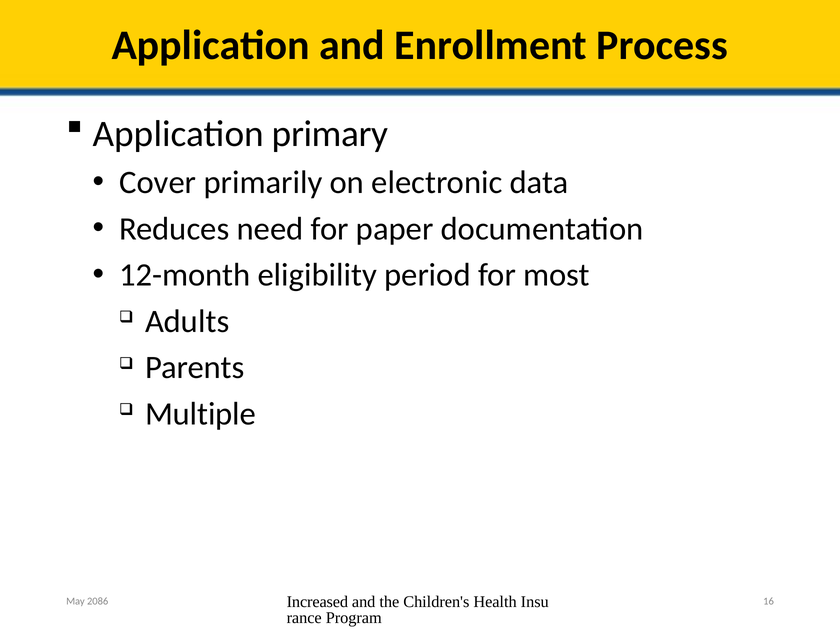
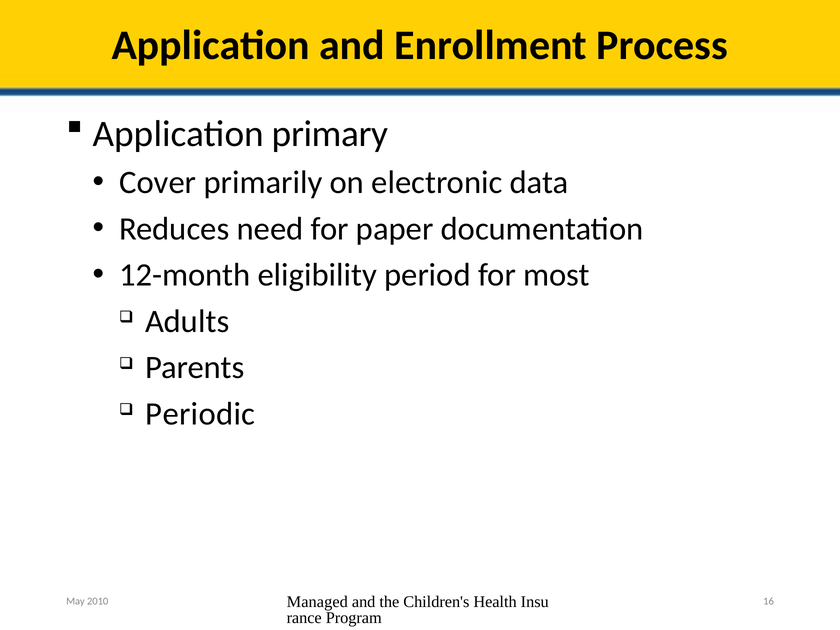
Multiple: Multiple -> Periodic (200, 414)
Increased: Increased -> Managed (317, 602)
2086: 2086 -> 2010 (98, 601)
